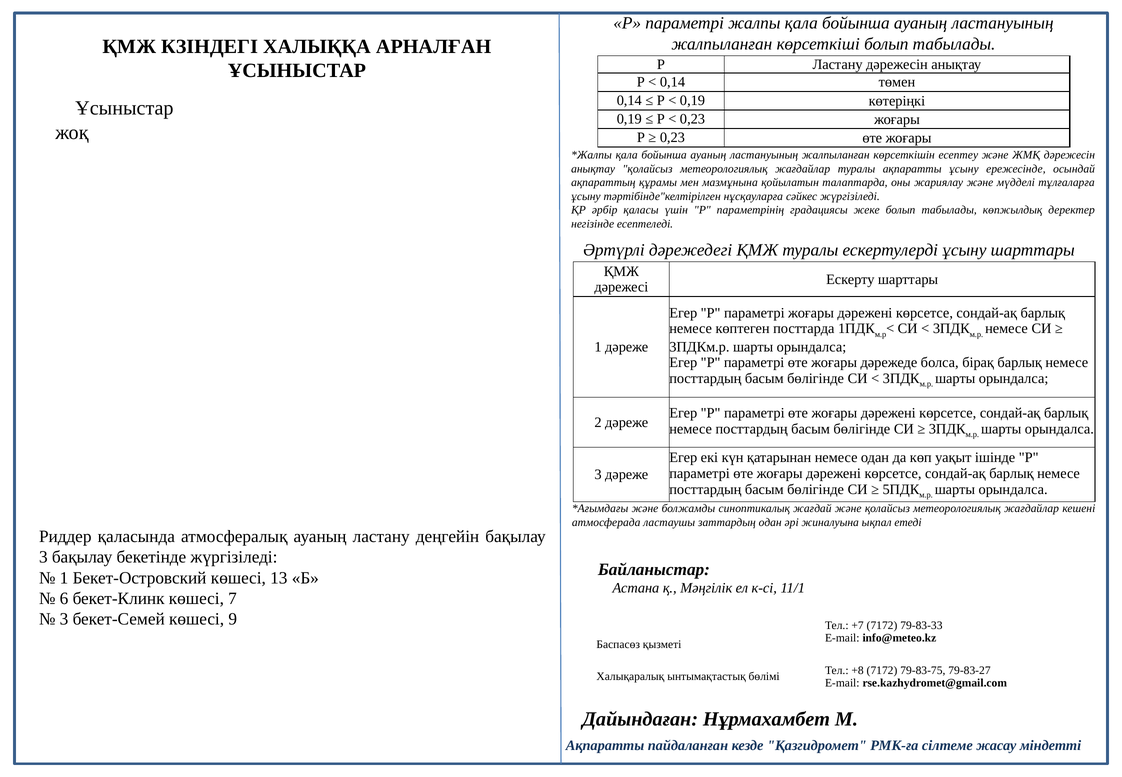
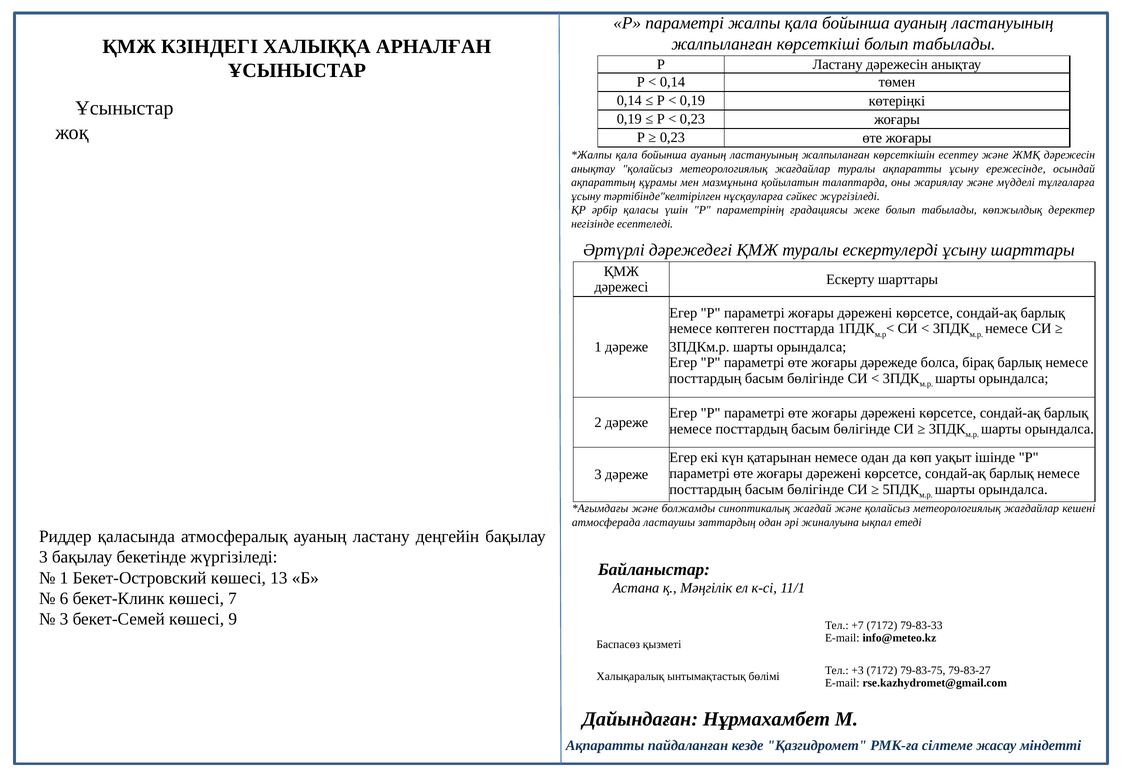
+8: +8 -> +3 (858, 670)
